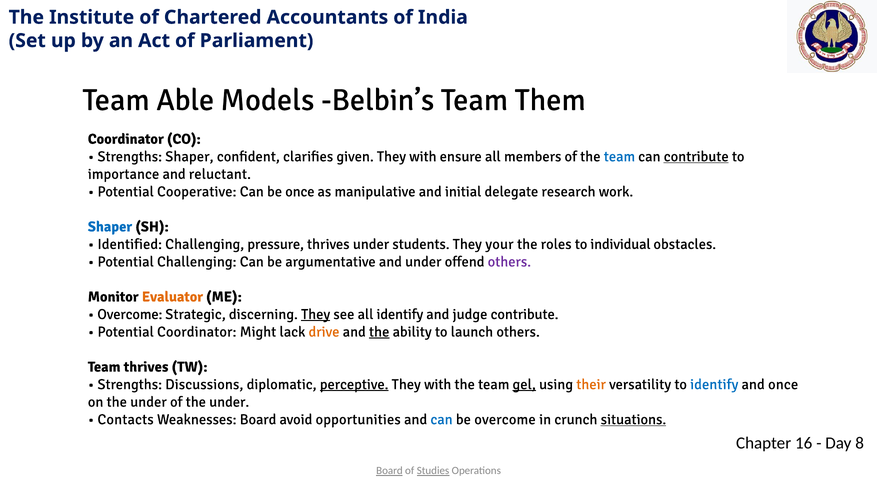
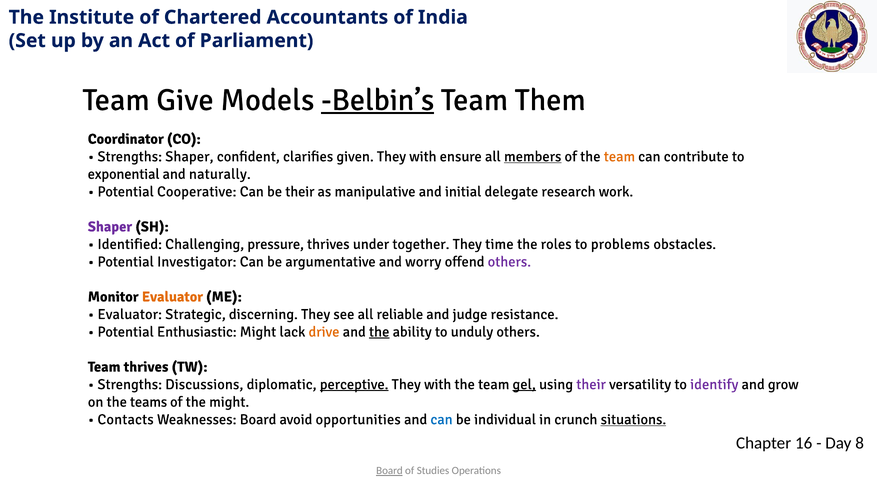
Able: Able -> Give (185, 100)
Belbin’s underline: none -> present (378, 100)
members underline: none -> present (533, 157)
team colour: blue -> orange (619, 157)
contribute underline: present -> none (696, 157)
importance: importance -> exponential (124, 174)
reluctant: reluctant -> naturally (220, 174)
be once: once -> their (300, 192)
Shaper colour: blue -> purple (110, 227)
students: students -> together (421, 244)
your: your -> time (499, 244)
individual: individual -> problems (620, 244)
Potential Challenging: Challenging -> Investigator (197, 262)
and under: under -> worry (423, 262)
Overcome: Overcome -> Evaluator (130, 314)
They underline: present -> none (316, 314)
all identify: identify -> reliable (400, 314)
judge contribute: contribute -> resistance (525, 314)
Potential Coordinator: Coordinator -> Enthusiastic (197, 332)
launch: launch -> unduly (472, 332)
their colour: orange -> purple (591, 385)
identify colour: blue -> purple (714, 385)
and once: once -> grow (783, 385)
on the under: under -> teams (149, 402)
of the under: under -> might (229, 402)
be overcome: overcome -> individual (505, 420)
Studies underline: present -> none (433, 471)
